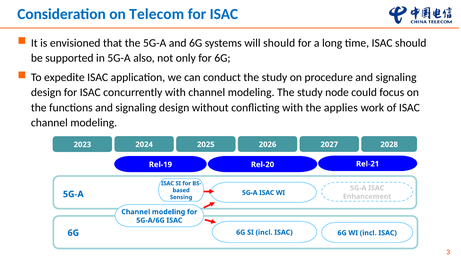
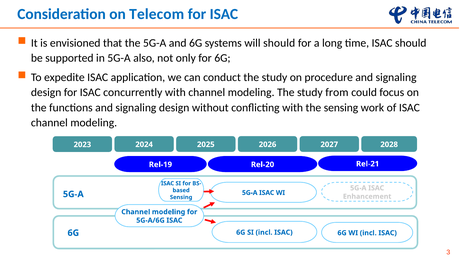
node: node -> from (337, 93)
the applies: applies -> sensing (341, 108)
